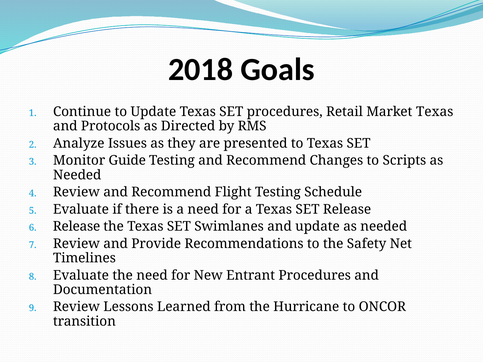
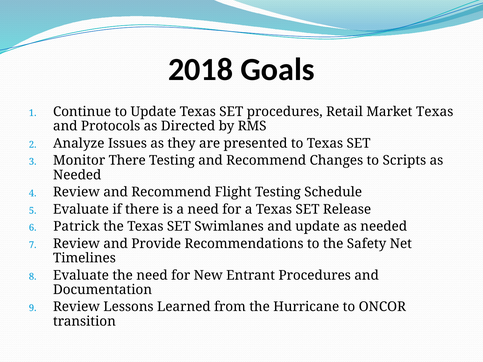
Monitor Guide: Guide -> There (127, 161)
Release: Release -> Patrick (76, 227)
